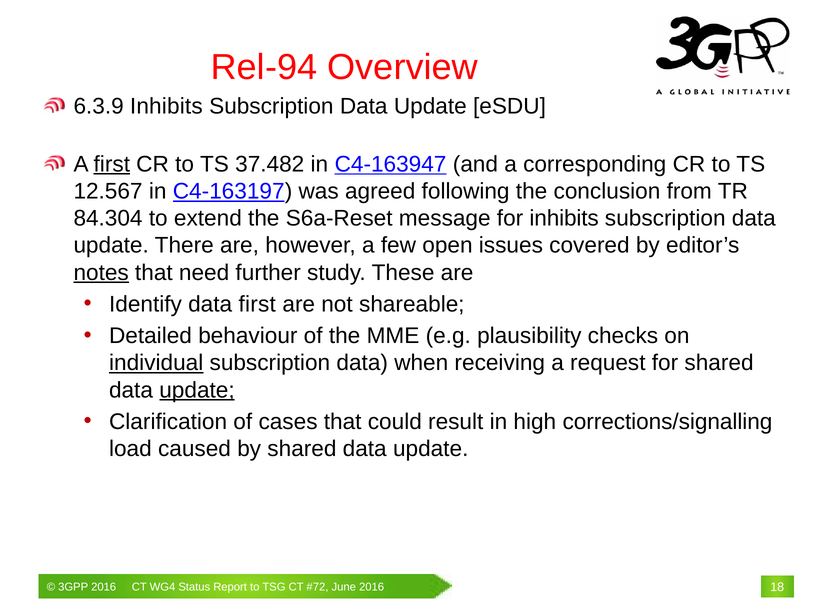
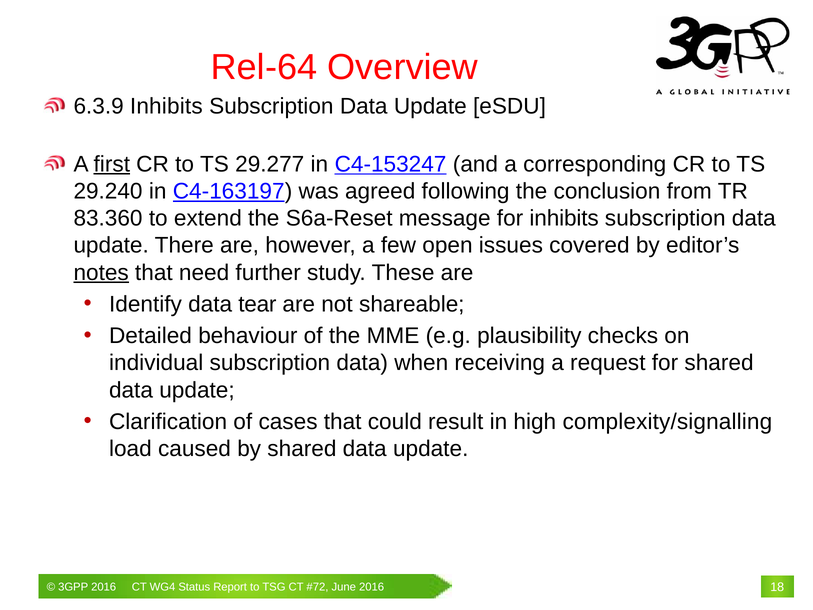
Rel-94: Rel-94 -> Rel-64 (264, 67)
37.482: 37.482 -> 29.277 (270, 164)
C4-163947: C4-163947 -> C4-153247 (391, 164)
12.567: 12.567 -> 29.240 (108, 191)
84.304: 84.304 -> 83.360 (108, 218)
data first: first -> tear (257, 304)
individual underline: present -> none (156, 363)
update underline: present -> none (197, 390)
corrections/signalling: corrections/signalling -> complexity/signalling (667, 422)
